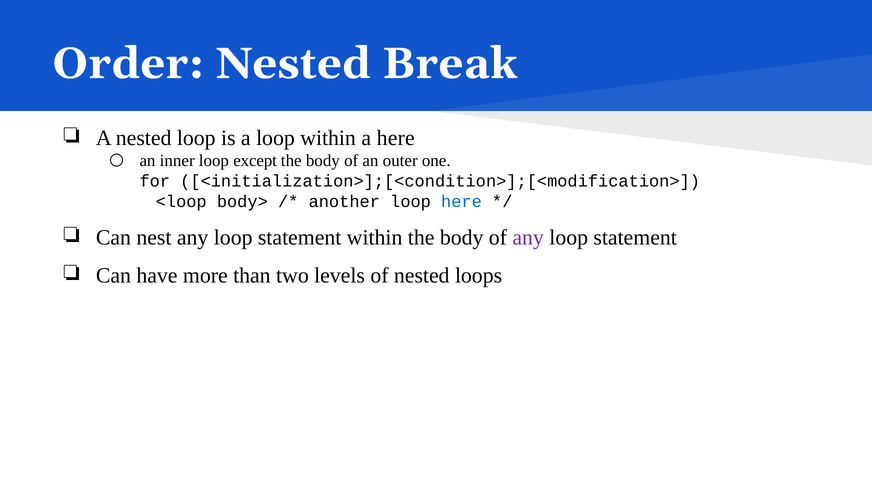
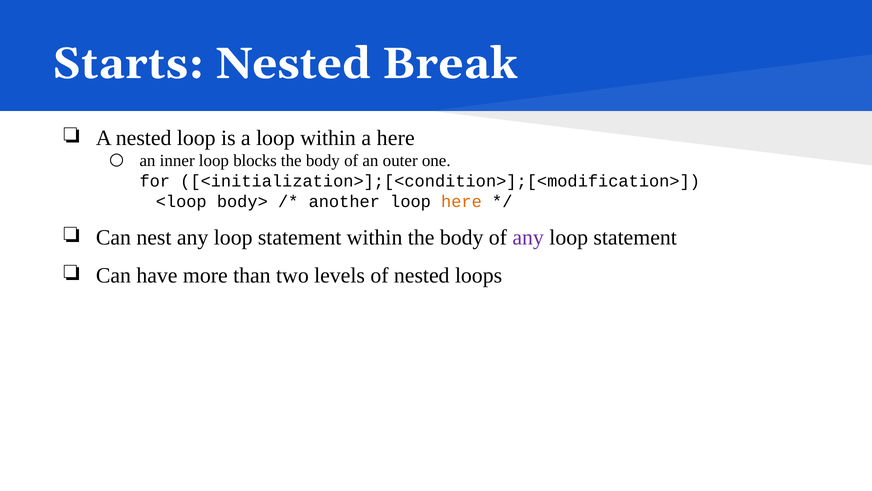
Order: Order -> Starts (128, 64)
except: except -> blocks (255, 161)
here colour: blue -> orange (461, 201)
